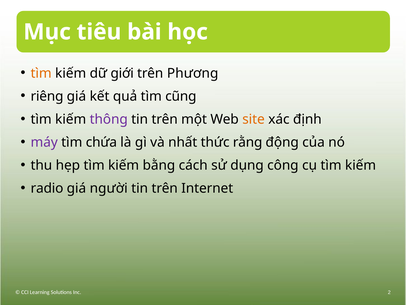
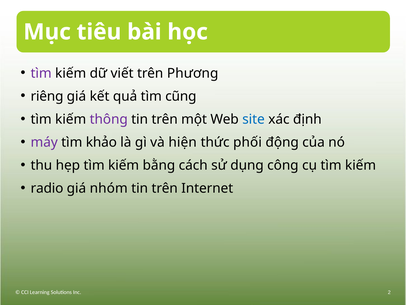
tìm colour: orange -> purple (41, 73)
giới: giới -> viết (122, 73)
site colour: orange -> blue (254, 119)
chứa: chứa -> khảo (101, 142)
nhất: nhất -> hiện (183, 142)
rằng: rằng -> phối (247, 142)
người: người -> nhóm (109, 188)
